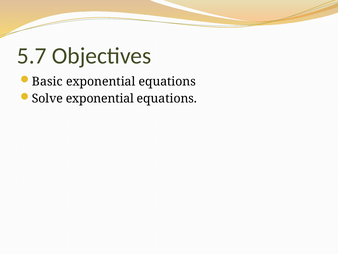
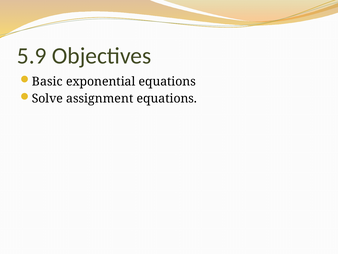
5.7: 5.7 -> 5.9 (32, 56)
Solve exponential: exponential -> assignment (100, 98)
